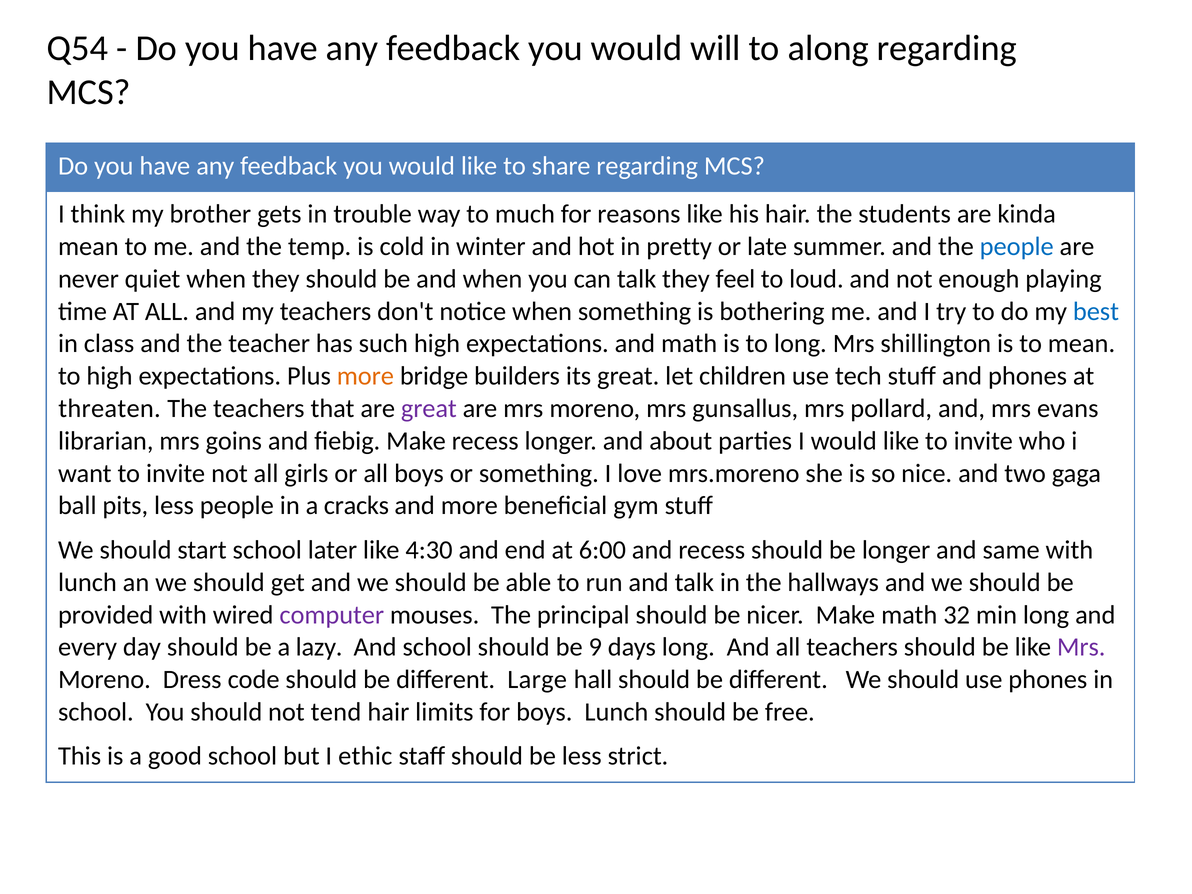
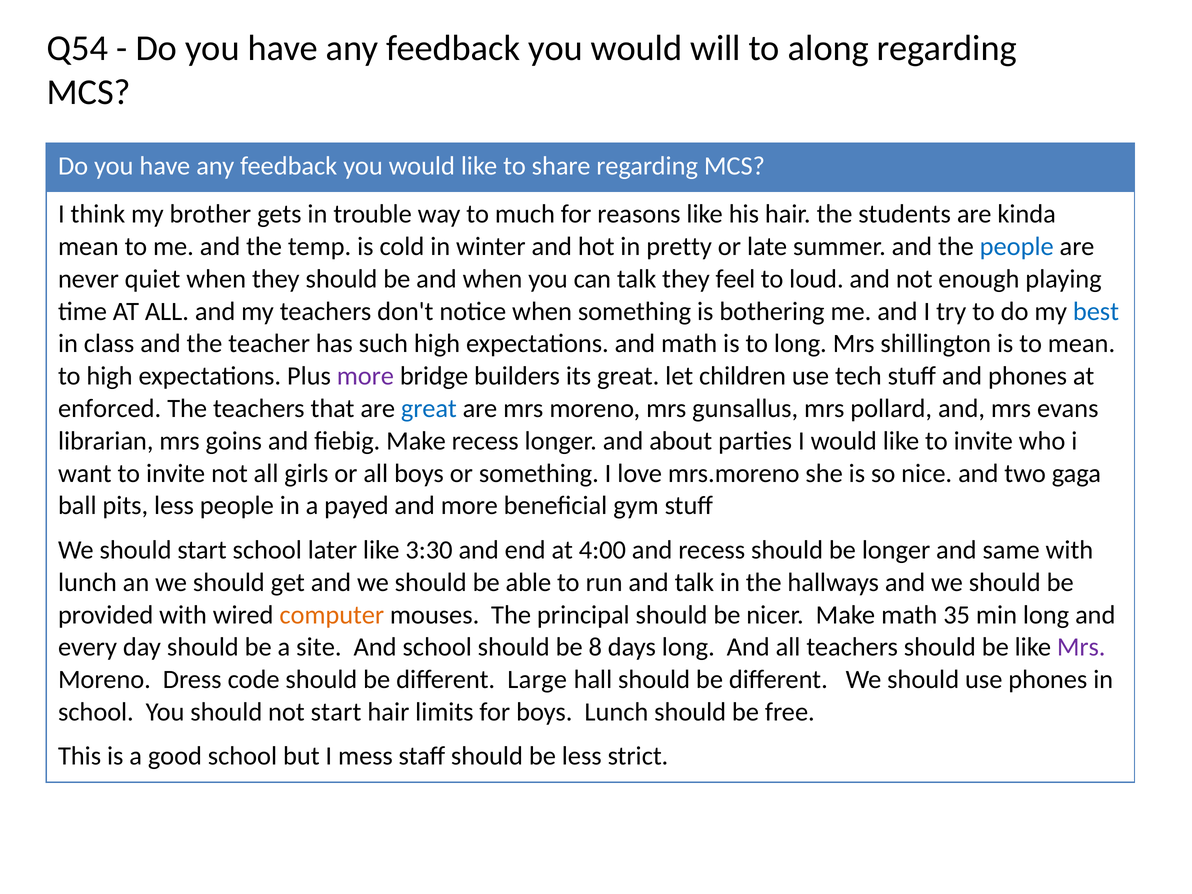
more colour: orange -> purple (365, 376)
threaten: threaten -> enforced (110, 409)
great colour: purple -> blue (429, 409)
cracks: cracks -> payed (356, 506)
4:30: 4:30 -> 3:30 (429, 550)
6:00: 6:00 -> 4:00 (602, 550)
computer colour: purple -> orange (332, 615)
32: 32 -> 35 (957, 615)
lazy: lazy -> site (319, 647)
9: 9 -> 8 (595, 647)
not tend: tend -> start (336, 712)
ethic: ethic -> mess (365, 756)
